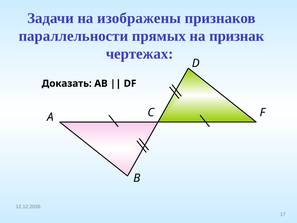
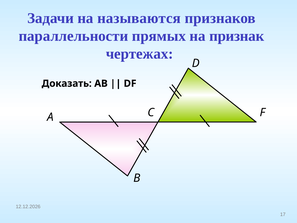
изображены: изображены -> называются (139, 18)
